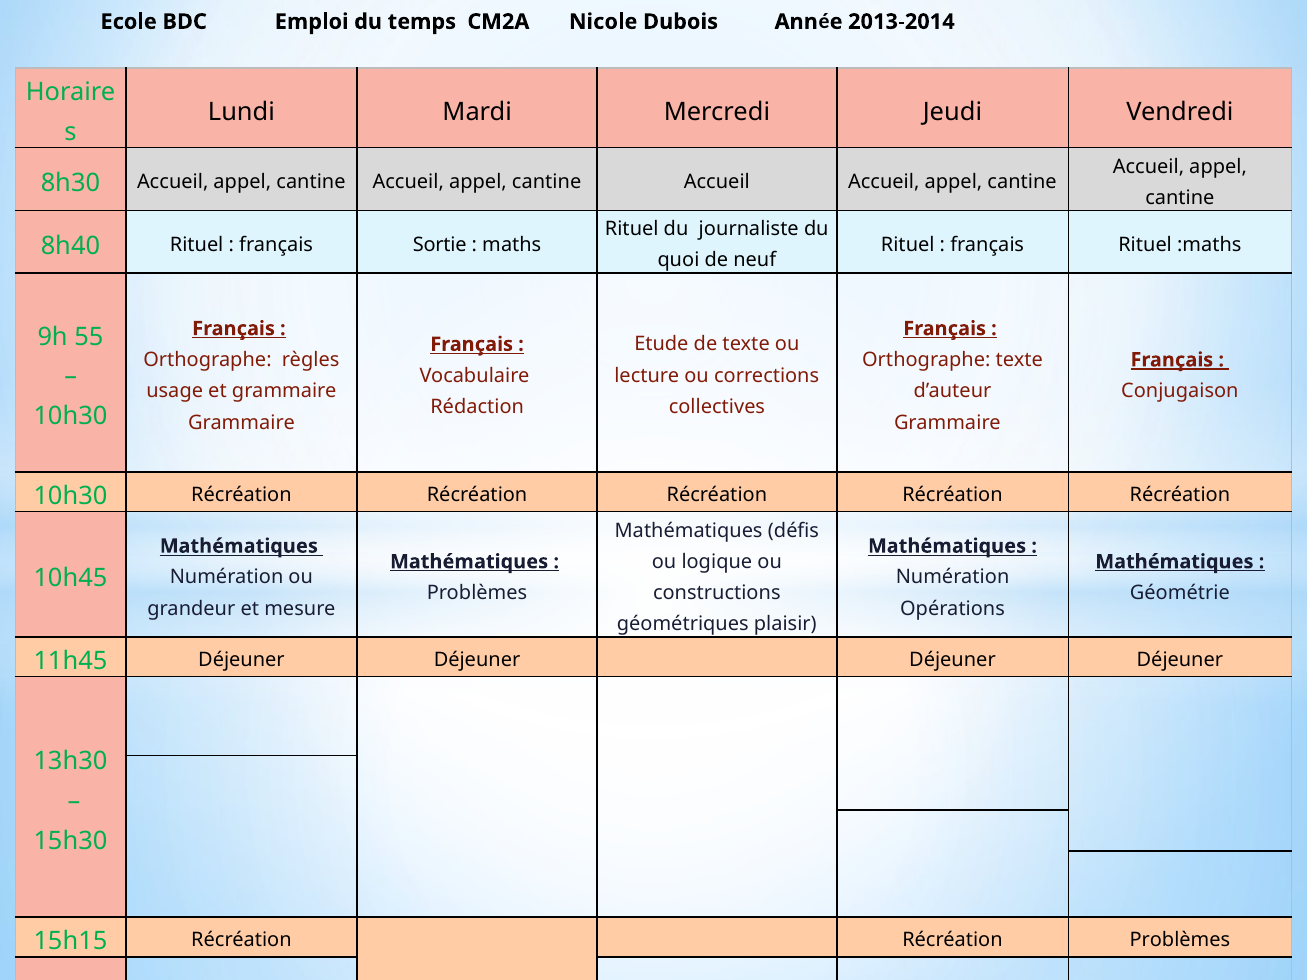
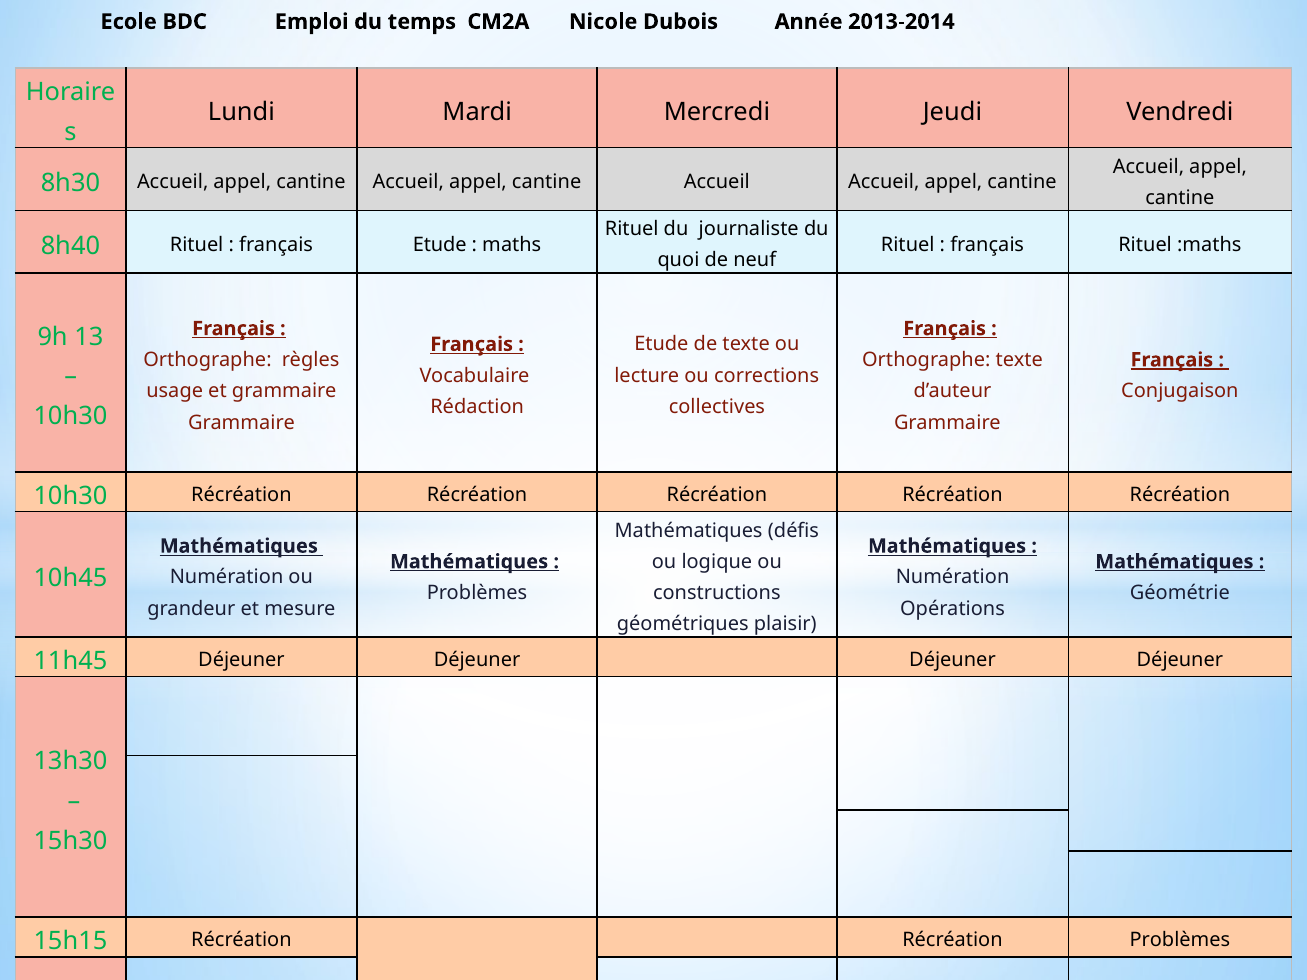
français Sortie: Sortie -> Etude (440, 245)
55: 55 -> 13 (89, 337)
